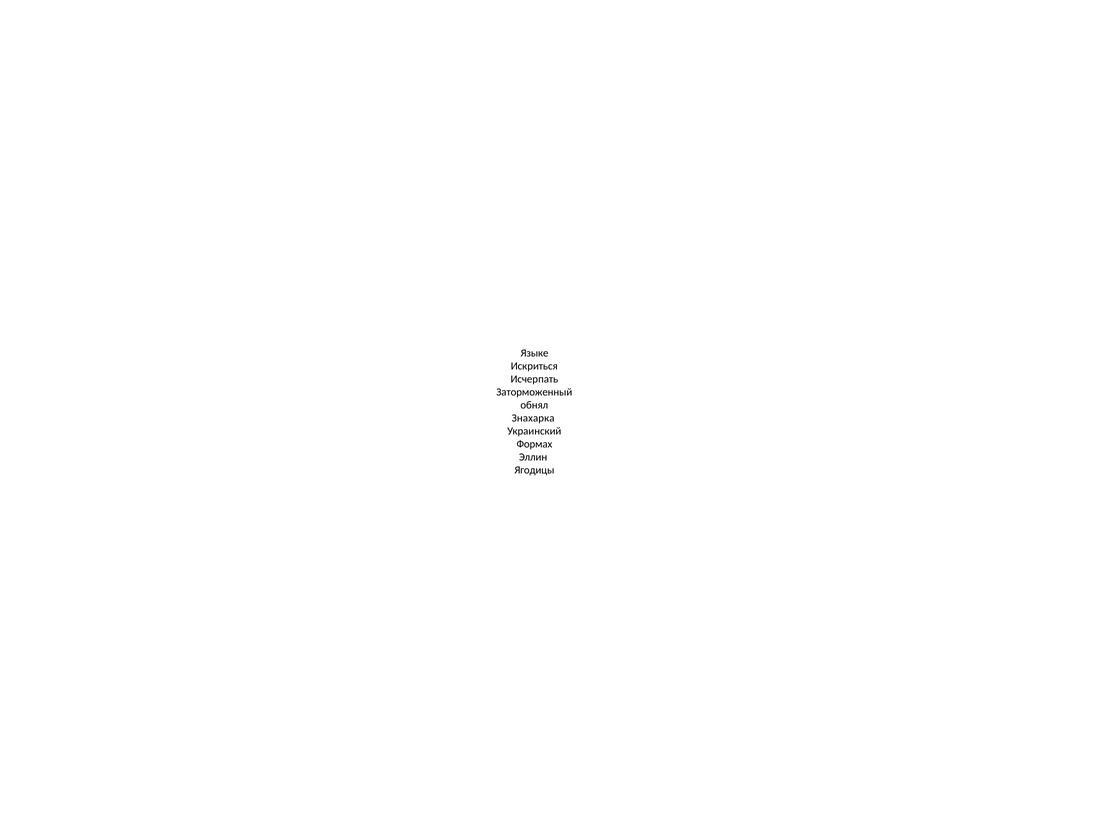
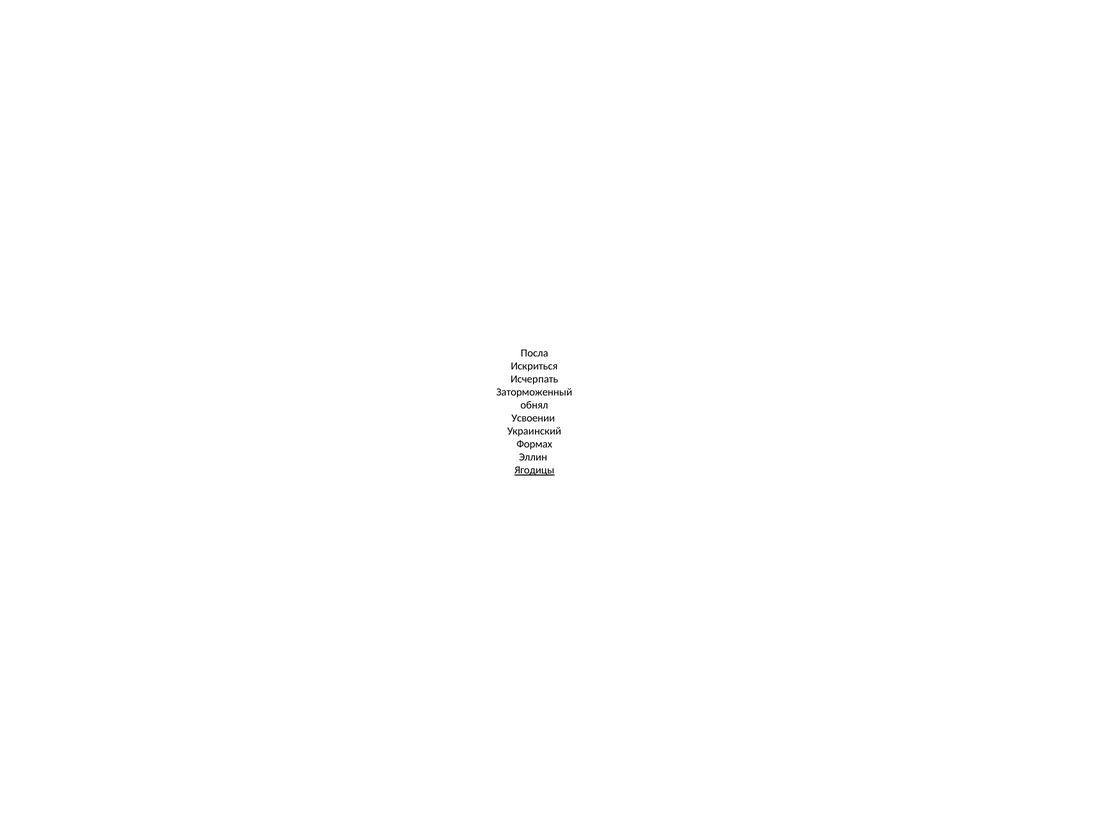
Языке: Языке -> Посла (534, 353)
Знахарка: Знахарка -> Усвоении (533, 418)
Ягодицы underline: none -> present (534, 471)
